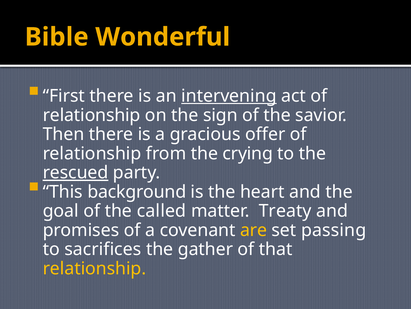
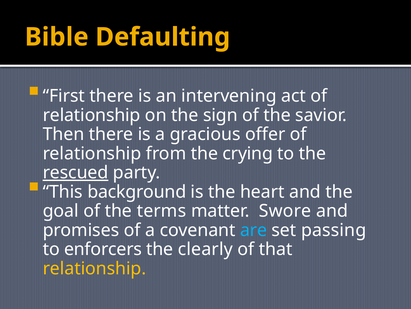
Wonderful: Wonderful -> Defaulting (163, 37)
intervening underline: present -> none (229, 96)
called: called -> terms (161, 211)
Treaty: Treaty -> Swore (285, 211)
are colour: yellow -> light blue (254, 230)
sacrifices: sacrifices -> enforcers (103, 249)
gather: gather -> clearly (205, 249)
